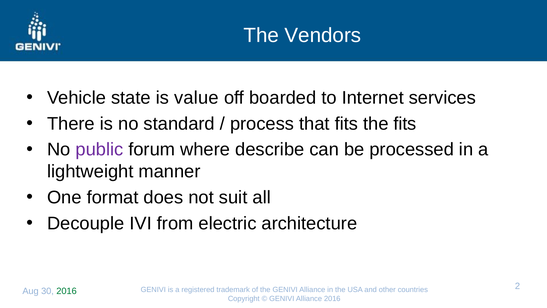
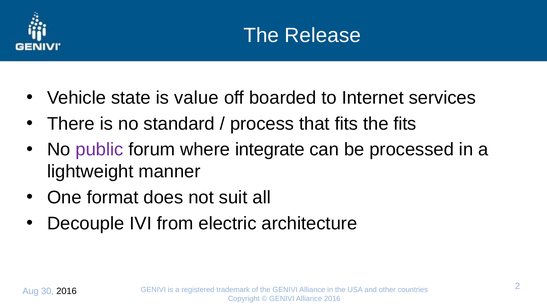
Vendors: Vendors -> Release (323, 35)
describe: describe -> integrate (270, 150)
2016 colour: green -> black (67, 292)
